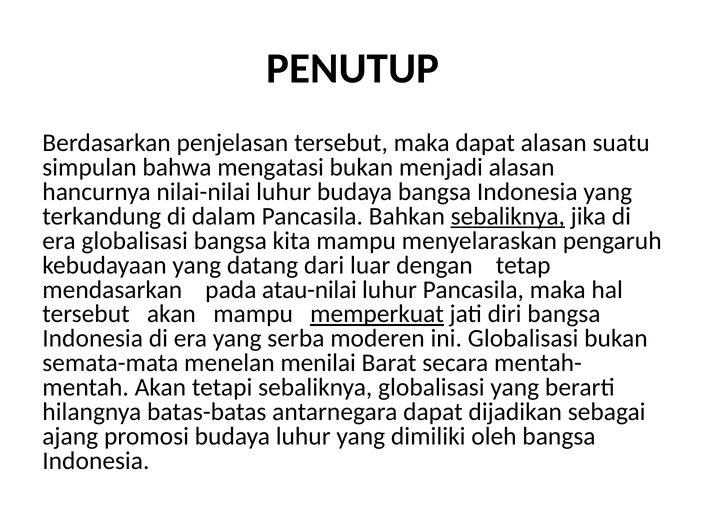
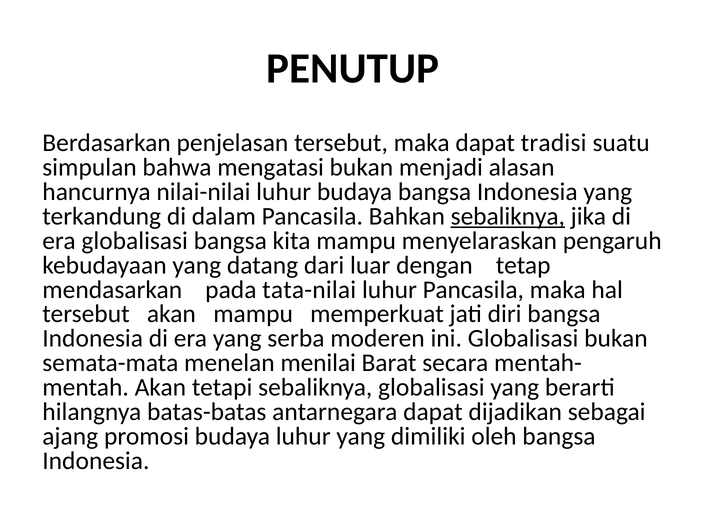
dapat alasan: alasan -> tradisi (554, 143)
atau-nilai: atau-nilai -> tata-nilai (309, 290)
memperkuat underline: present -> none (377, 314)
